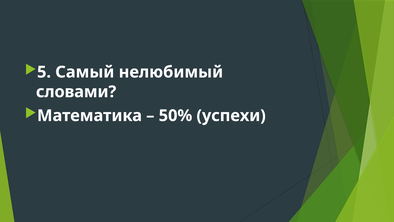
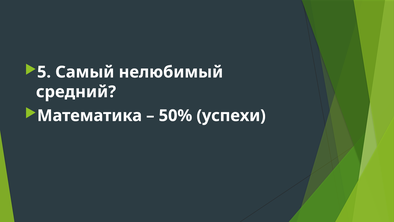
словами: словами -> средний (76, 92)
